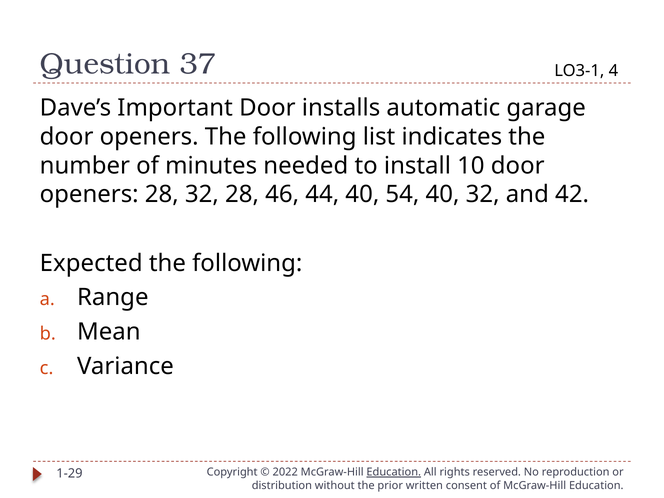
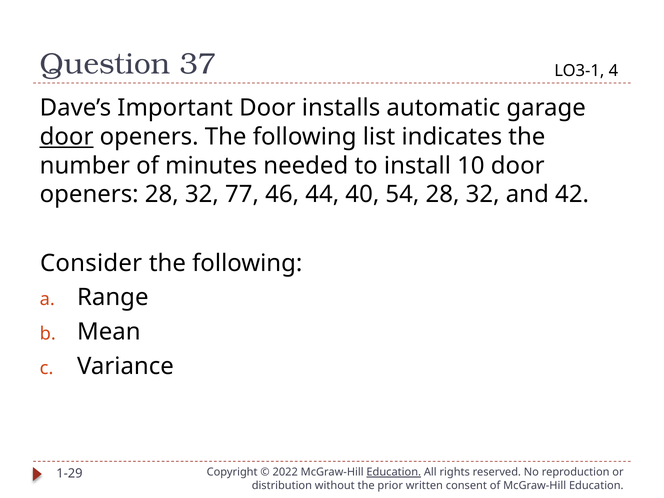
door underline: none -> present (67, 137)
32 28: 28 -> 77 (242, 194)
54 40: 40 -> 28 (443, 194)
Expected: Expected -> Consider (91, 263)
